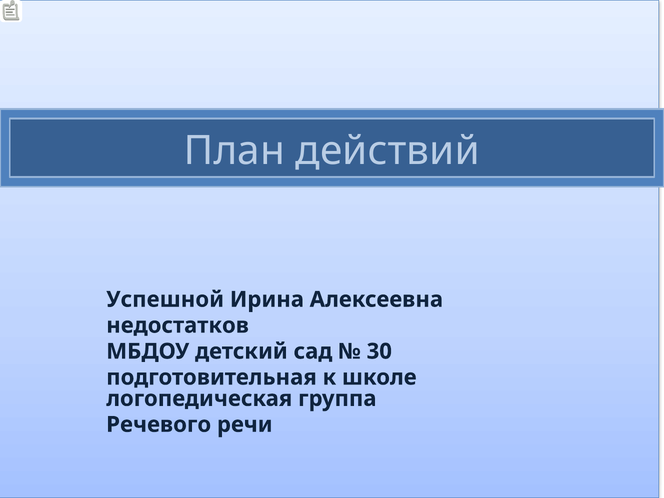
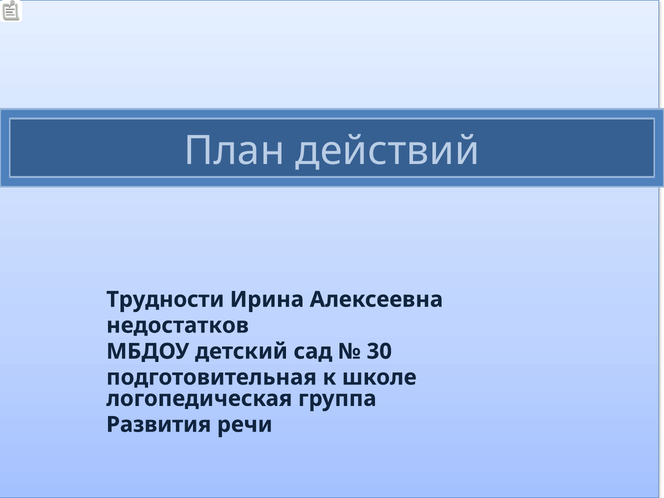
Успешной: Успешной -> Трудности (165, 299)
Речевого: Речевого -> Развития (159, 425)
